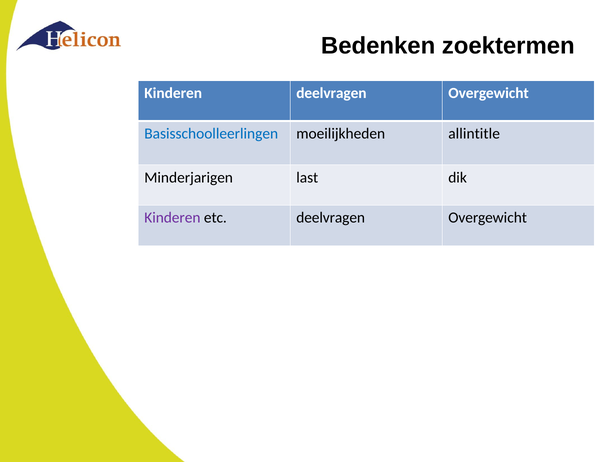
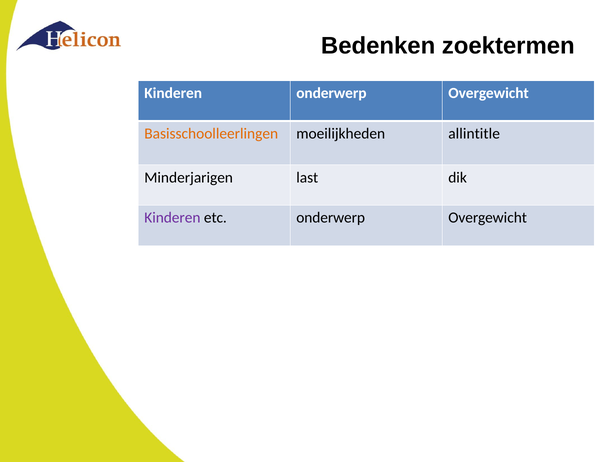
Kinderen deelvragen: deelvragen -> onderwerp (331, 93)
Basisschoolleerlingen colour: blue -> orange (211, 134)
etc deelvragen: deelvragen -> onderwerp (331, 218)
